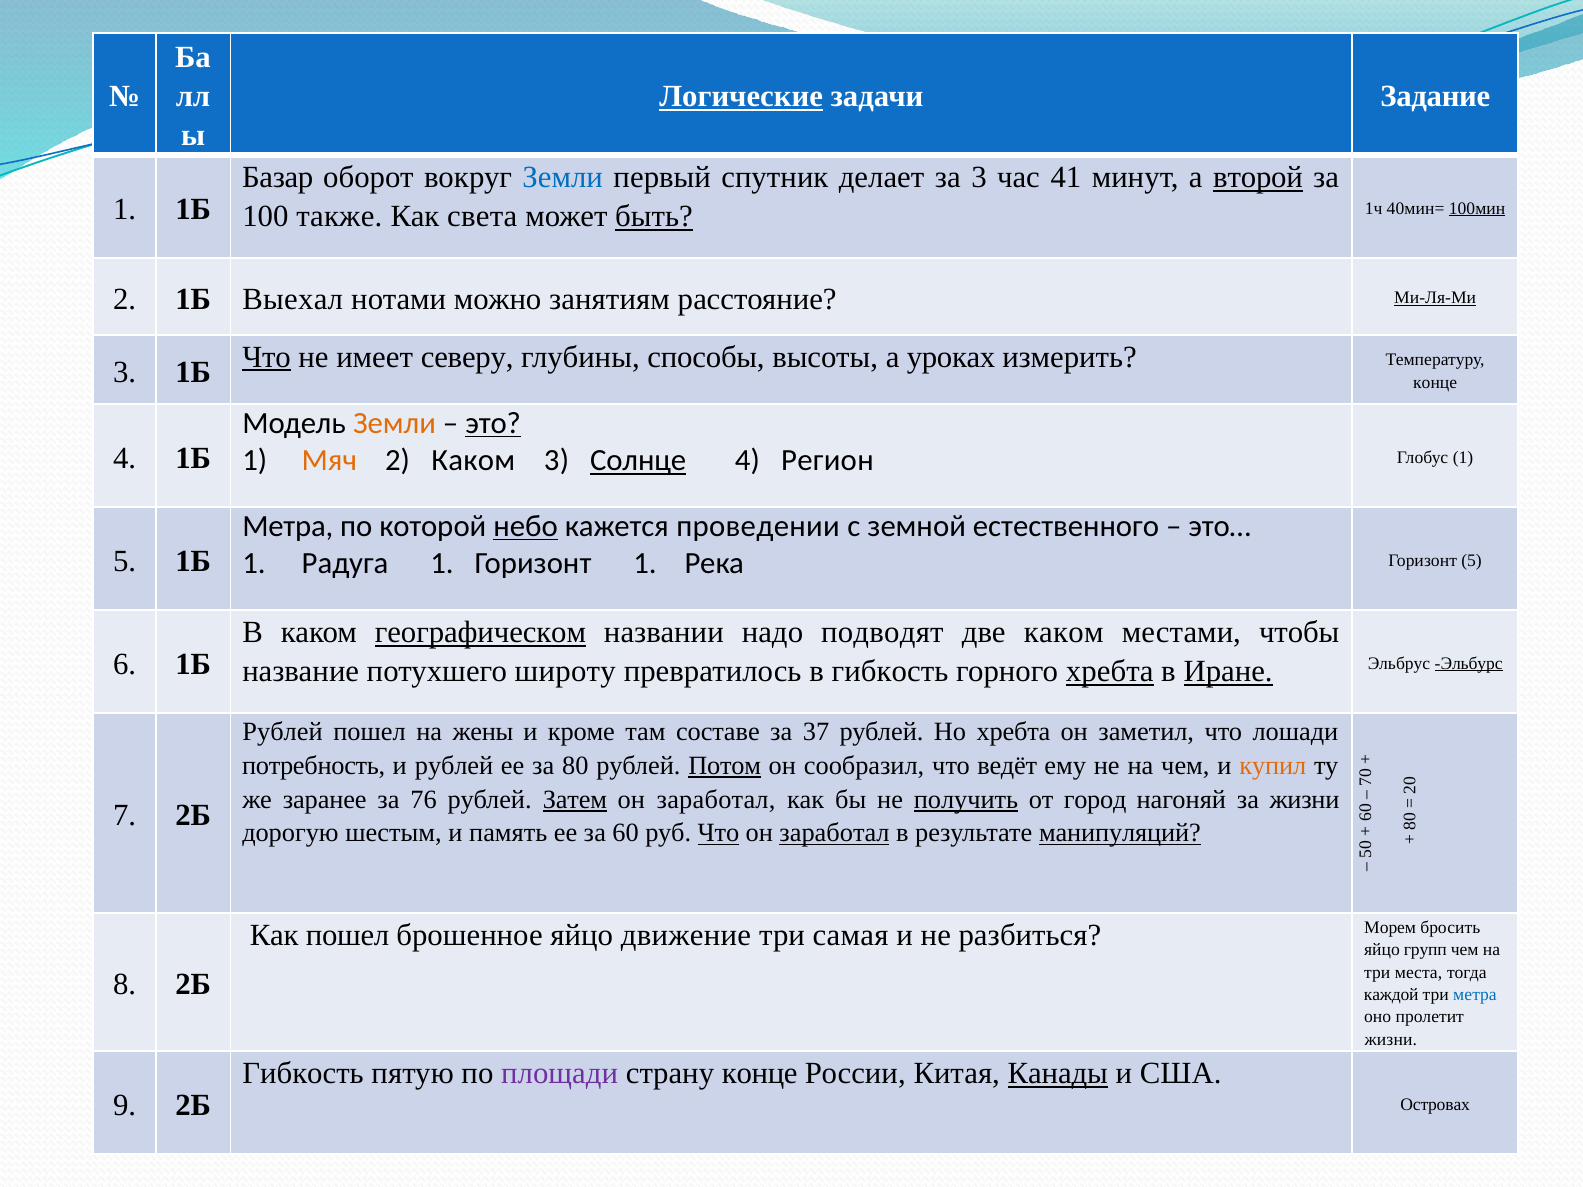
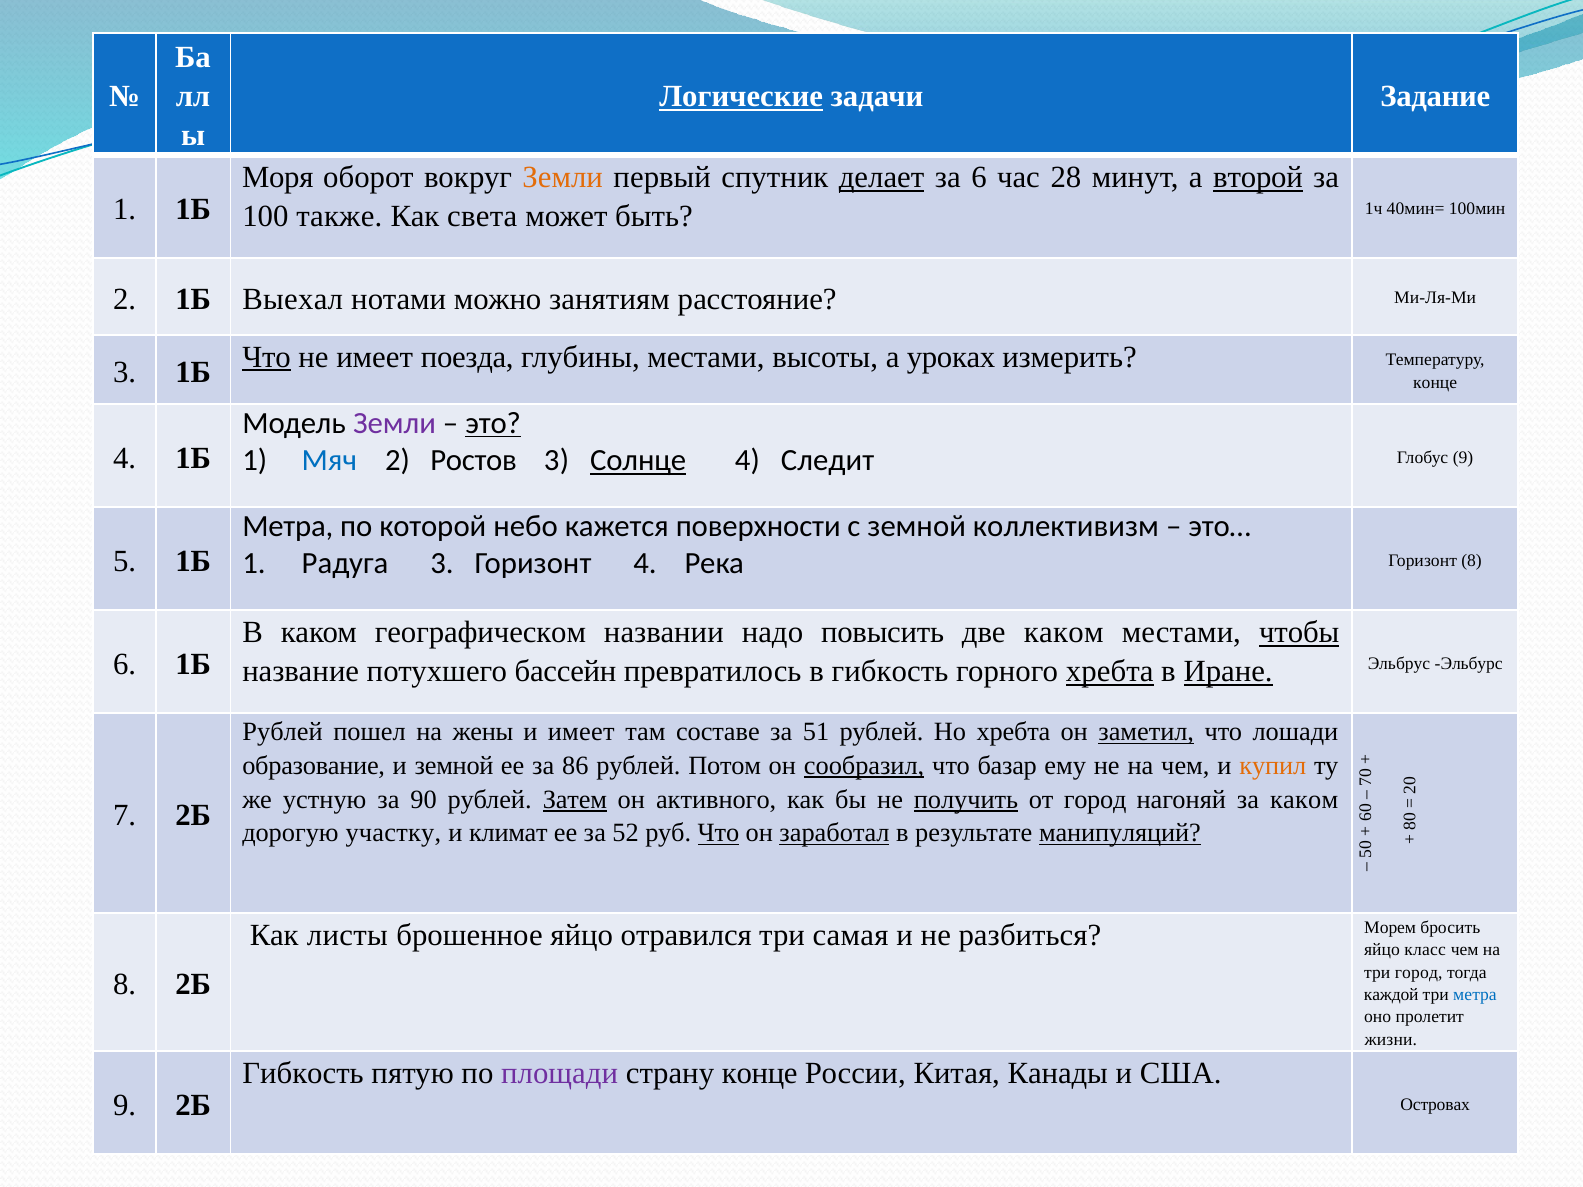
Базар: Базар -> Моря (278, 177)
Земли colour: blue -> orange (563, 177)
делает underline: none -> present (882, 177)
за 3: 3 -> 6 (979, 177)
41: 41 -> 28 (1066, 177)
быть underline: present -> none (654, 217)
100мин underline: present -> none (1477, 208)
Ми-Ля-Ми underline: present -> none (1435, 298)
северу: северу -> поезда (467, 357)
глубины способы: способы -> местами (706, 357)
Земли colour: orange -> purple (394, 423)
Мяч colour: orange -> blue (329, 461)
2 Каком: Каком -> Ростов (474, 461)
Регион: Регион -> Следит (828, 461)
Глобус 1: 1 -> 9 (1463, 457)
небо underline: present -> none (526, 526)
проведении: проведении -> поверхности (758, 526)
естественного: естественного -> коллективизм (1066, 526)
Радуга 1: 1 -> 3 (442, 564)
Горизонт 1: 1 -> 4 (645, 564)
Горизонт 5: 5 -> 8 (1472, 560)
географическом underline: present -> none (480, 633)
подводят: подводят -> повысить (883, 633)
чтобы underline: none -> present (1299, 633)
широту: широту -> бассейн (566, 672)
Эльбурс underline: present -> none (1469, 663)
и кроме: кроме -> имеет (581, 732)
37: 37 -> 51 (816, 732)
заметил underline: none -> present (1146, 732)
потребность: потребность -> образование (314, 766)
и рублей: рублей -> земной (454, 766)
80: 80 -> 86 (575, 766)
Потом underline: present -> none (725, 766)
сообразил underline: none -> present (864, 766)
ведёт: ведёт -> базар (1007, 766)
заранее: заранее -> устную (325, 800)
76: 76 -> 90 (424, 800)
заработал: заработал -> активного (716, 800)
за жизни: жизни -> каком (1304, 800)
шестым: шестым -> участку (393, 833)
память: память -> климат (508, 833)
60: 60 -> 52 (626, 833)
Как пошел: пошел -> листы (347, 935)
движение: движение -> отравился (686, 935)
групп: групп -> класс (1425, 950)
три места: места -> город (1419, 973)
Канады underline: present -> none (1058, 1074)
